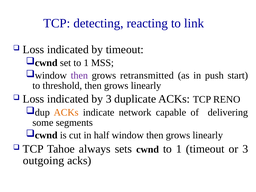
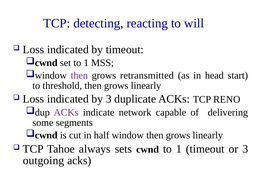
link: link -> will (194, 23)
push: push -> head (214, 76)
ACKs colour: orange -> purple (66, 112)
